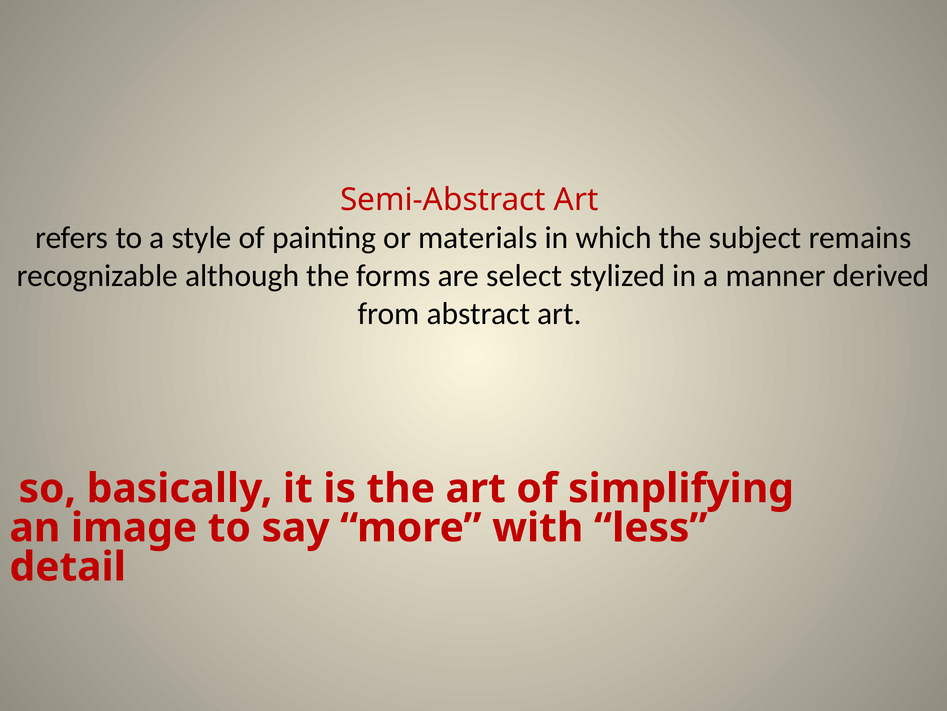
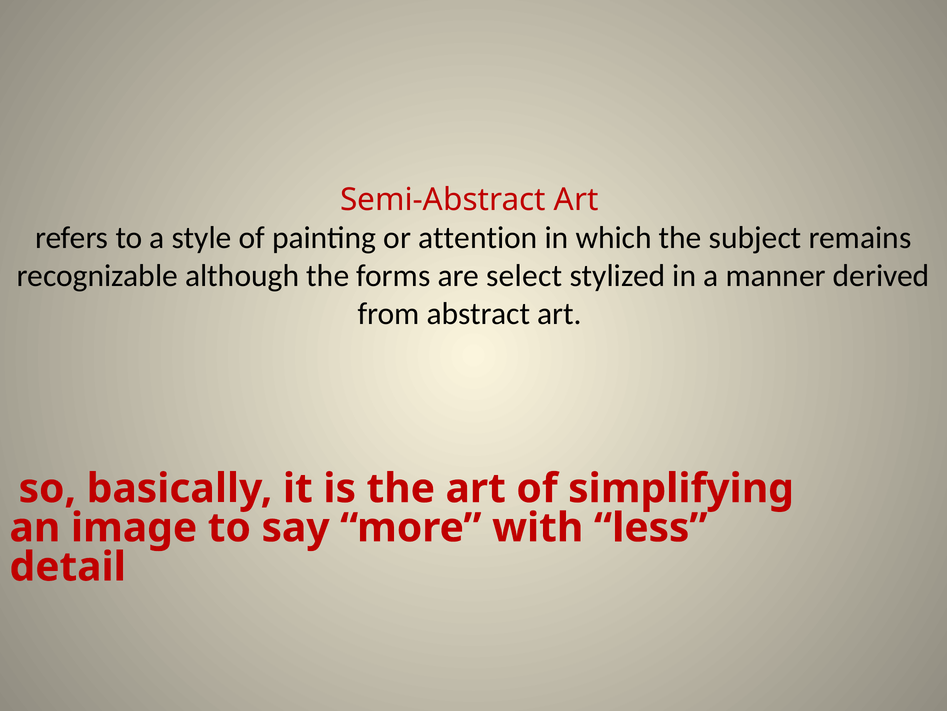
materials: materials -> attention (478, 238)
